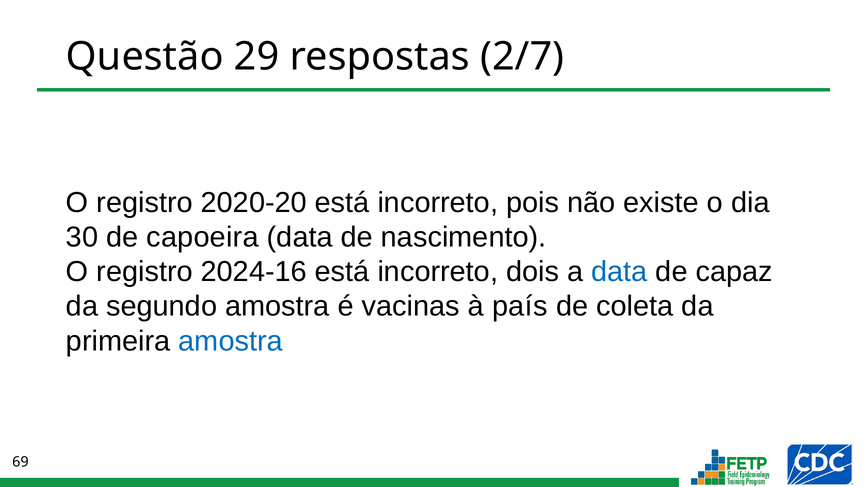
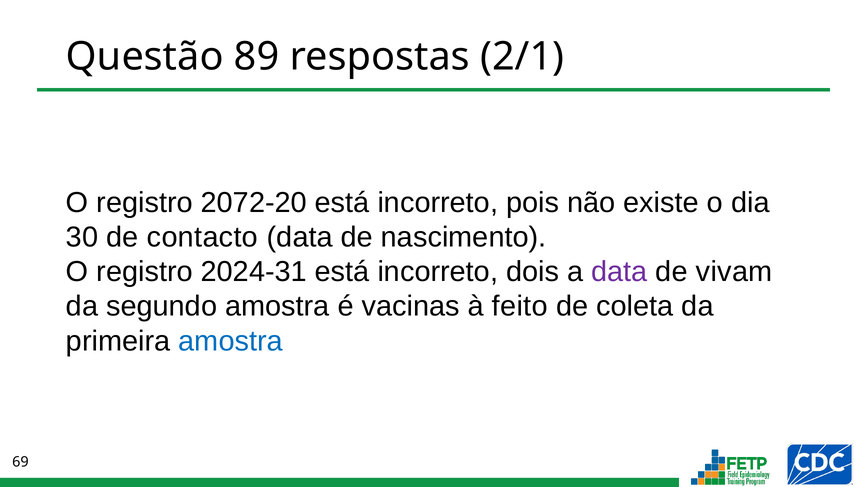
29: 29 -> 89 (257, 57)
2/7: 2/7 -> 2/1 (522, 57)
2020-20: 2020-20 -> 2072-20 (254, 203)
capoeira: capoeira -> contacto (202, 237)
2024-16: 2024-16 -> 2024-31 (254, 272)
data colour: blue -> purple (619, 272)
capaz: capaz -> vivam (734, 272)
país: país -> feito (520, 307)
